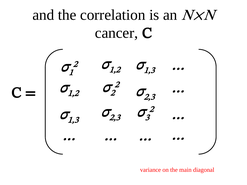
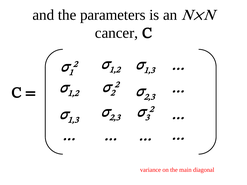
correlation: correlation -> parameters (113, 15)
